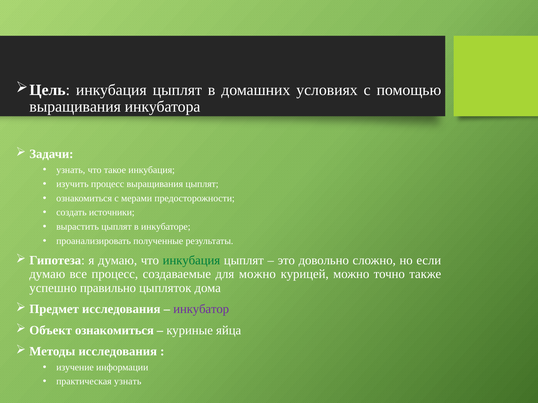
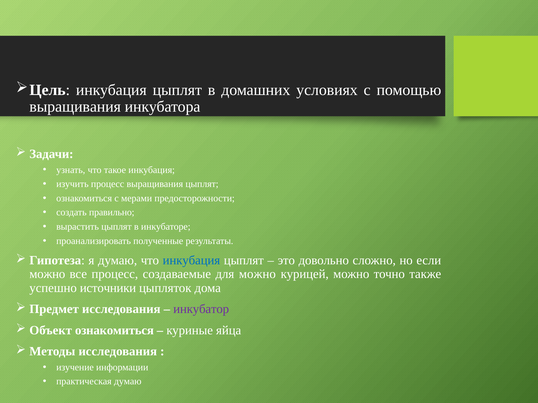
источники: источники -> правильно (112, 213)
инкубация colour: green -> blue (191, 261)
думаю: думаю -> можно (47, 274)
правильно: правильно -> источники (108, 288)
практическая узнать: узнать -> думаю (128, 382)
